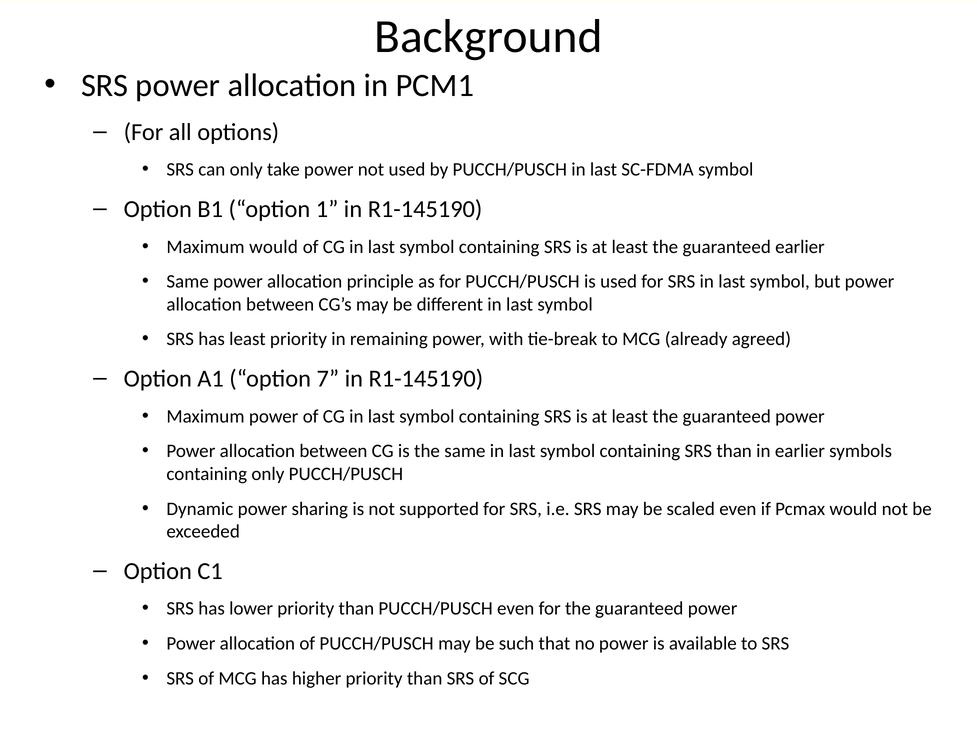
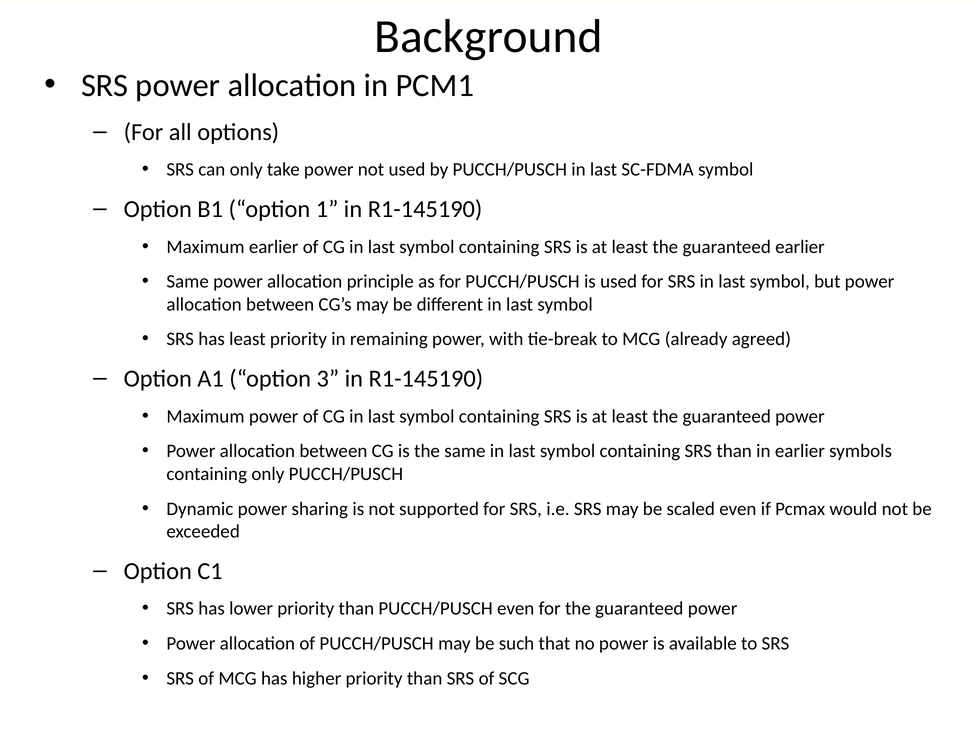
Maximum would: would -> earlier (274, 247)
7: 7 -> 3 (328, 379)
